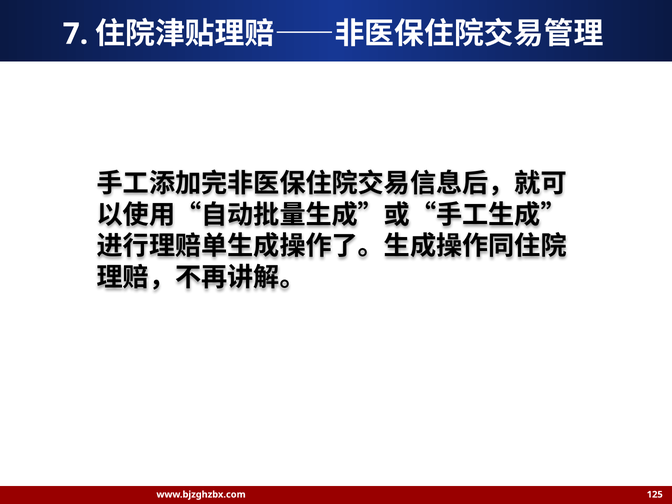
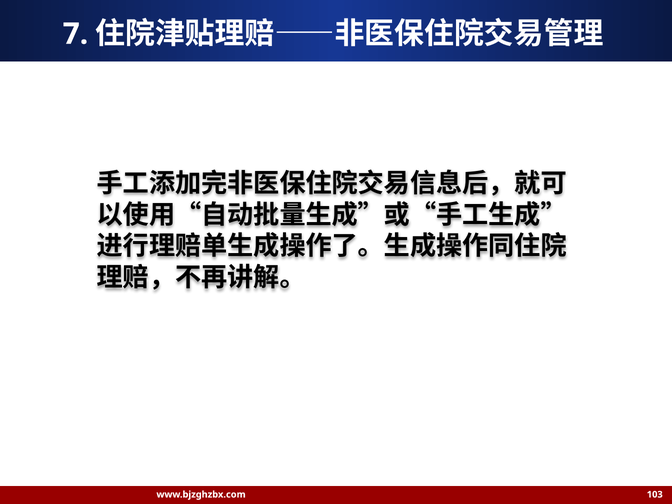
125: 125 -> 103 (655, 494)
